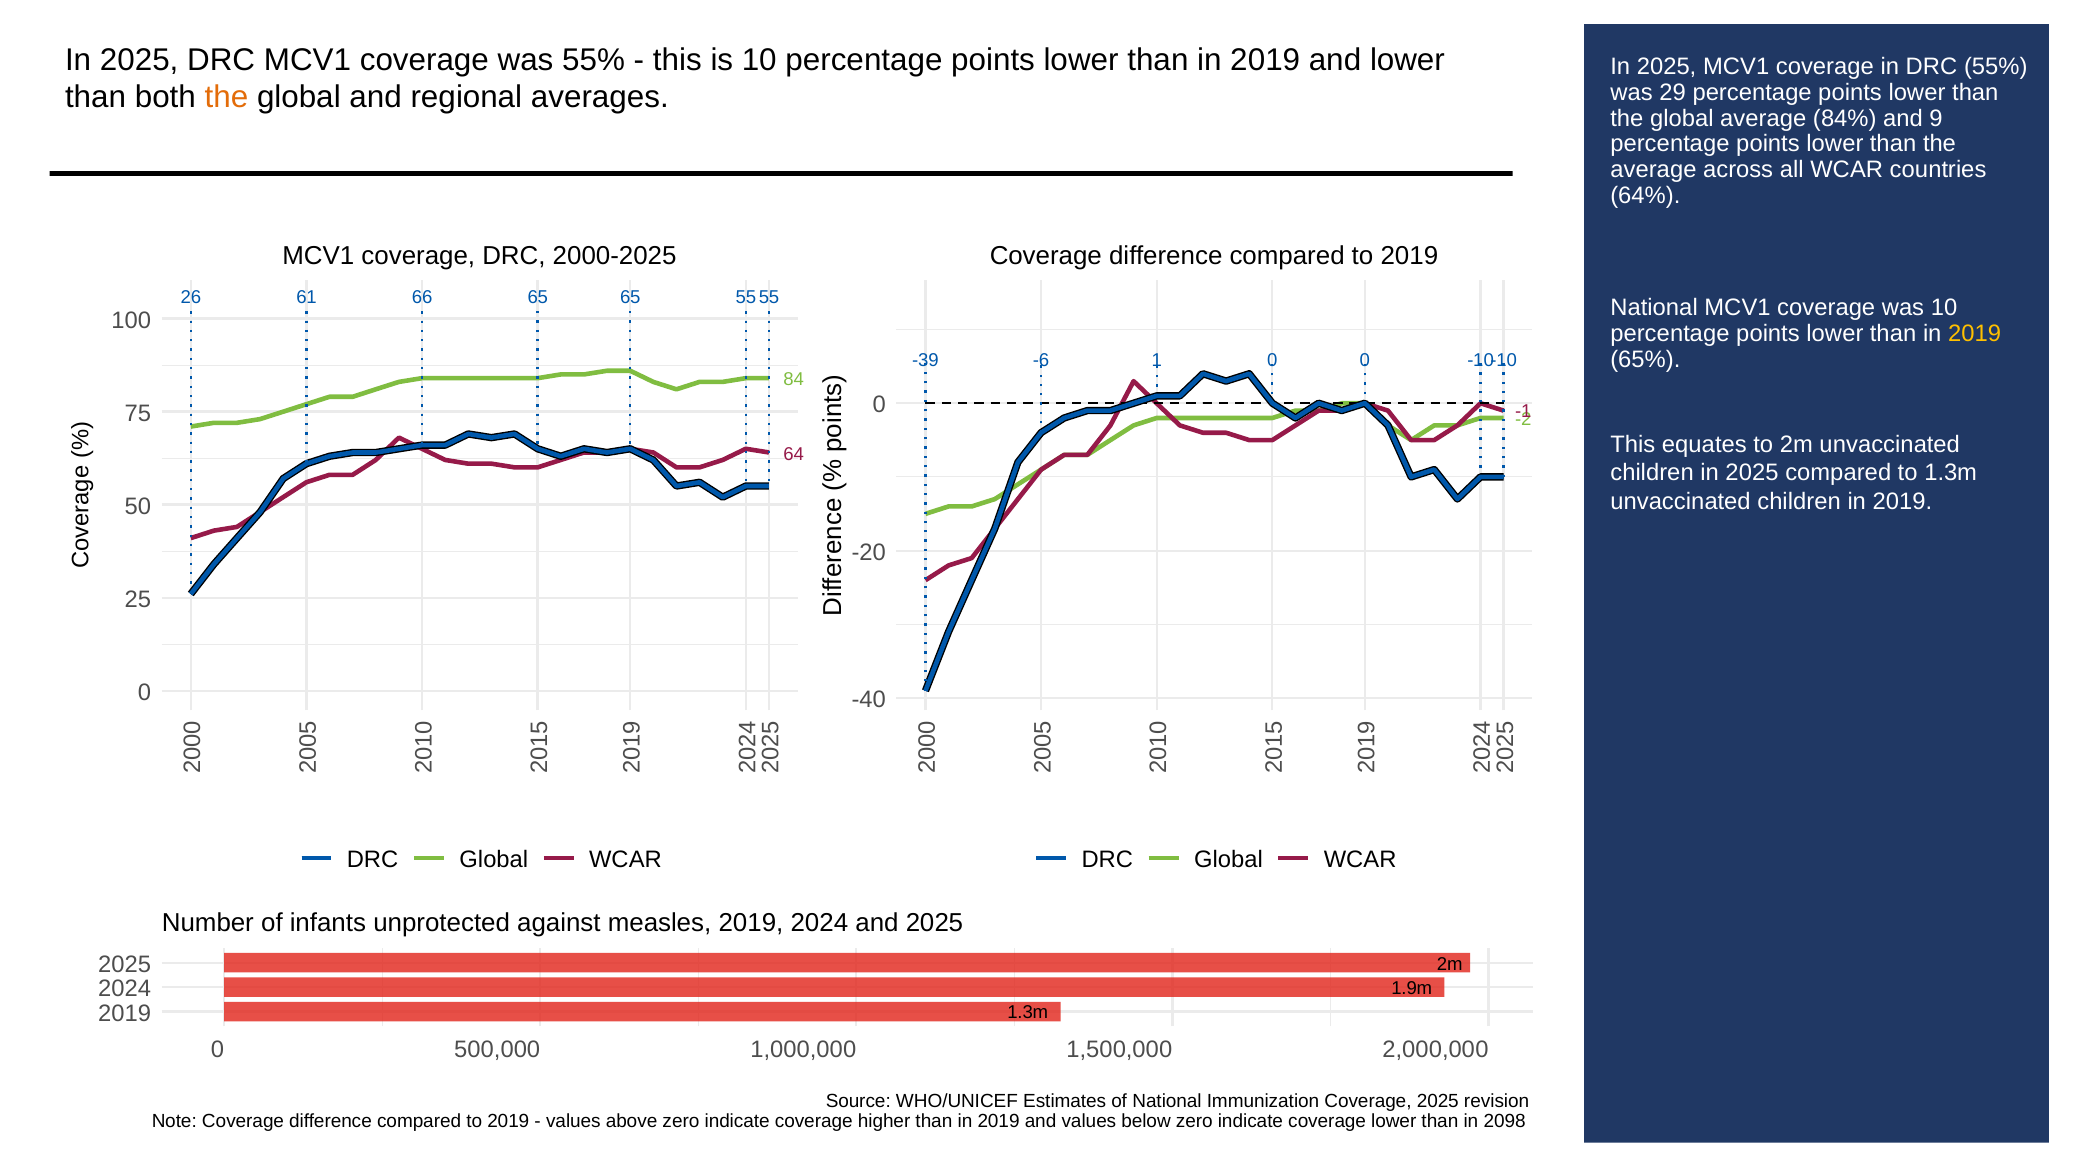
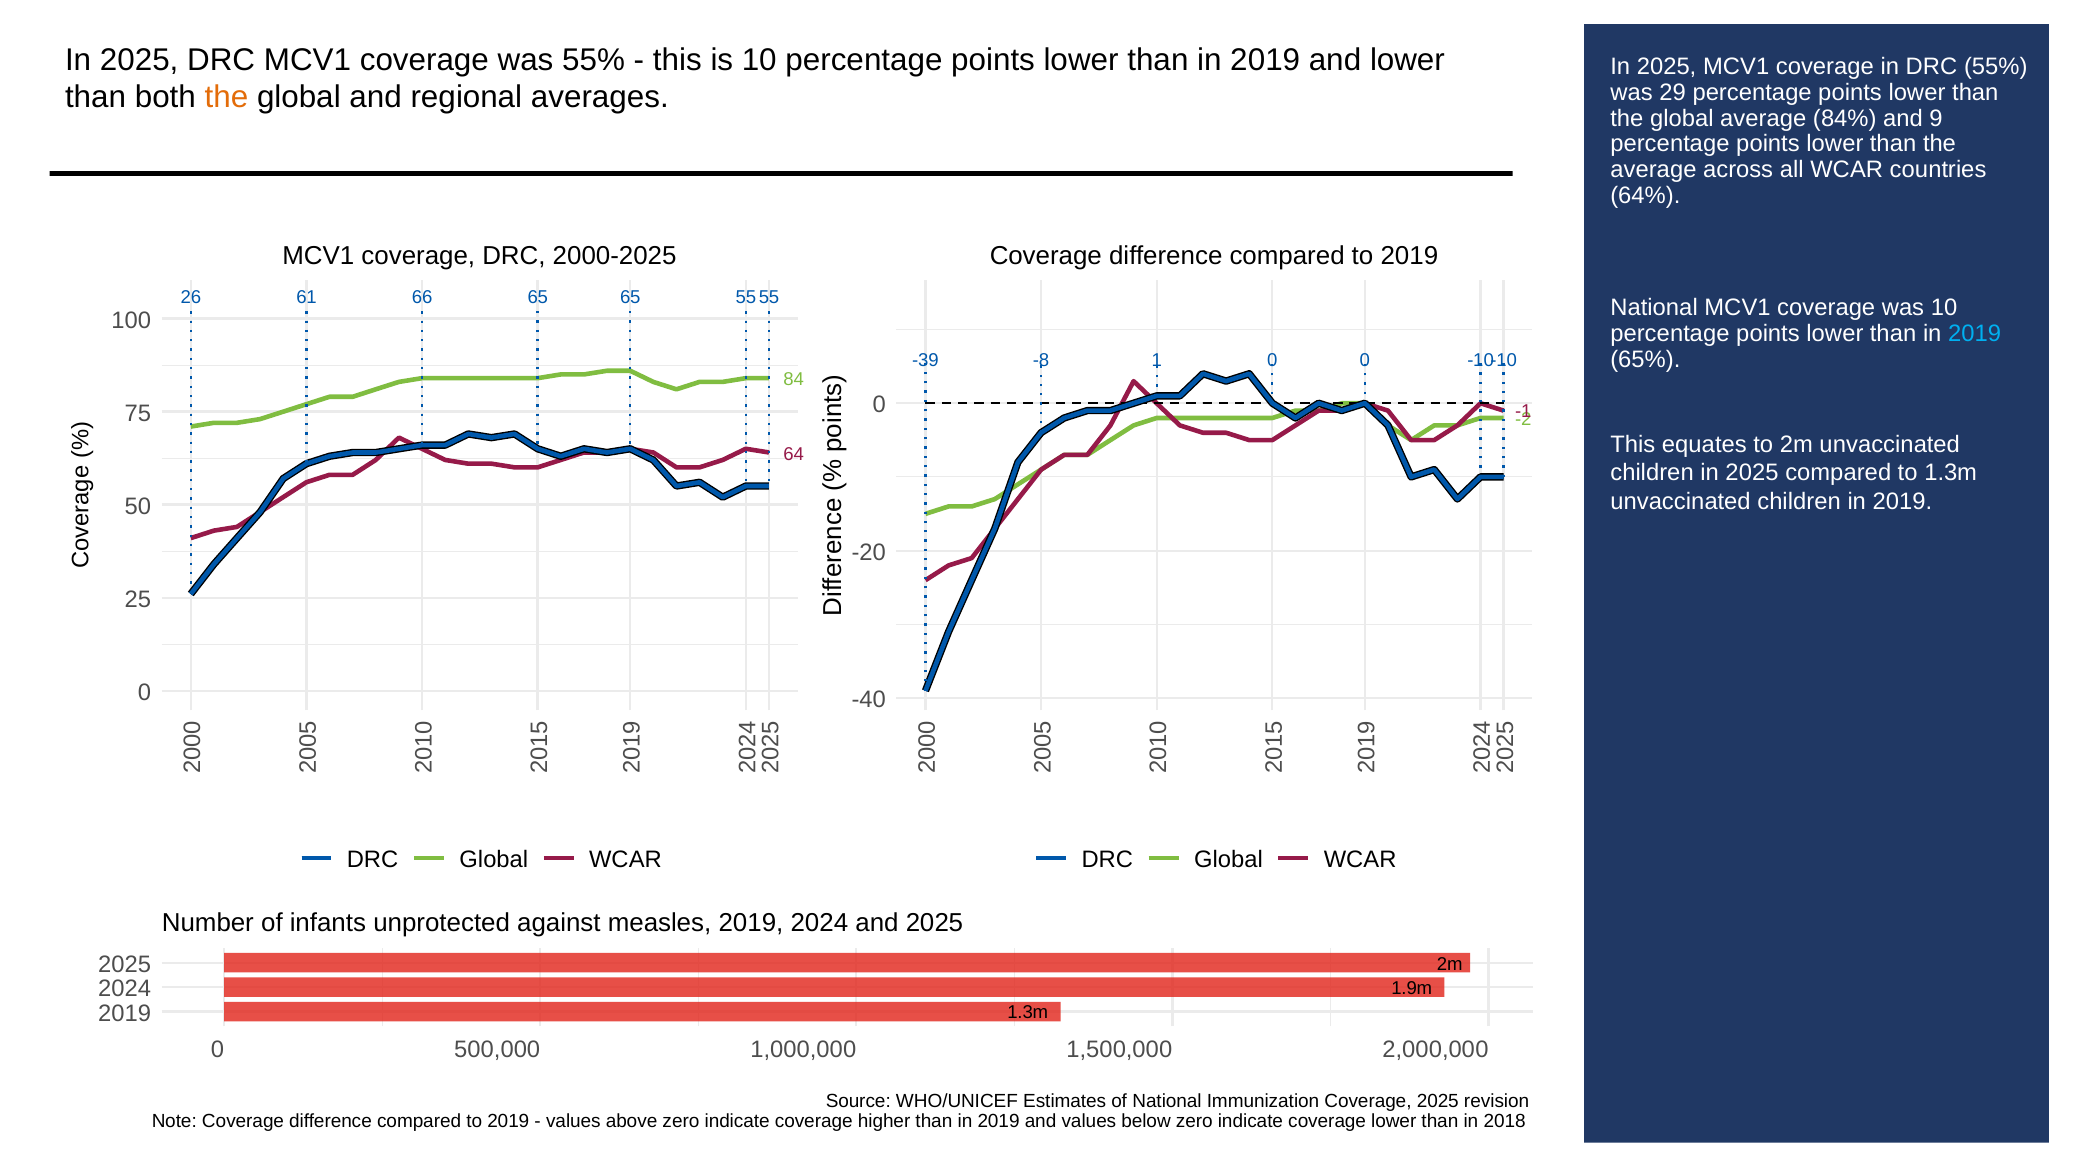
2019 colour: yellow -> light blue (1975, 334)
-6: -6 -> -8 (1041, 360)
2098: 2098 -> 2018 (1505, 1122)
